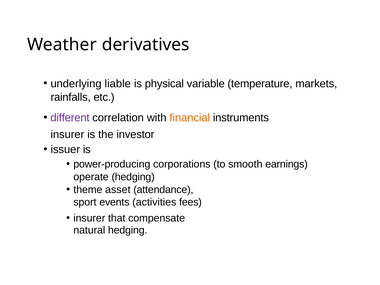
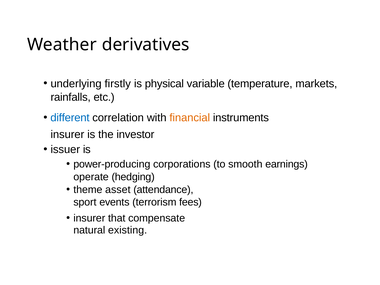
liable: liable -> firstly (118, 84)
different colour: purple -> blue (70, 118)
activities: activities -> terrorism (154, 202)
natural hedging: hedging -> existing (128, 230)
